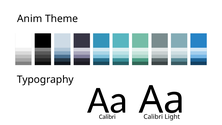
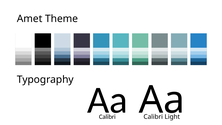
Anim: Anim -> Amet (30, 19)
